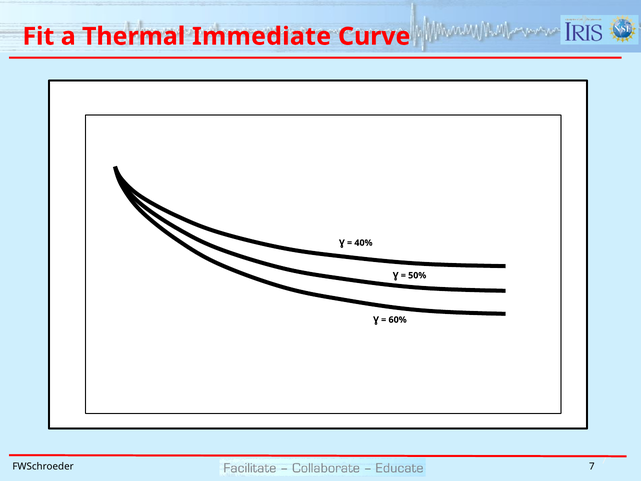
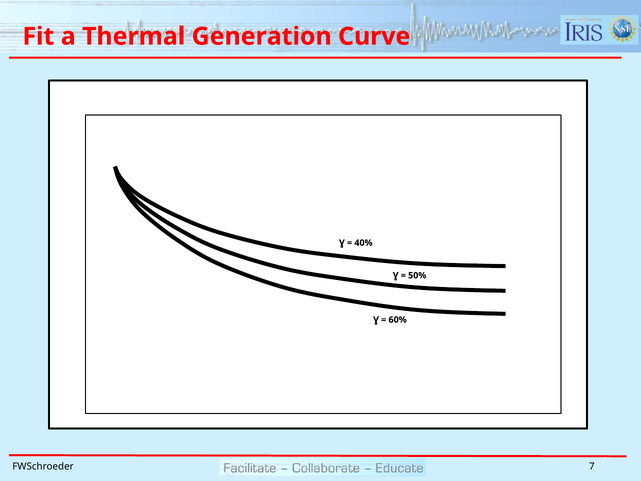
Immediate: Immediate -> Generation (262, 36)
